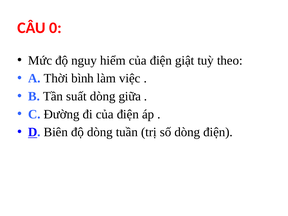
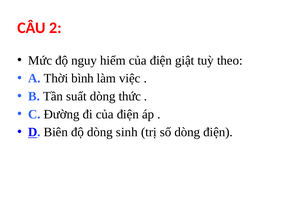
0: 0 -> 2 (55, 28)
giữa: giữa -> thức (130, 96)
tuần: tuần -> sinh (127, 132)
